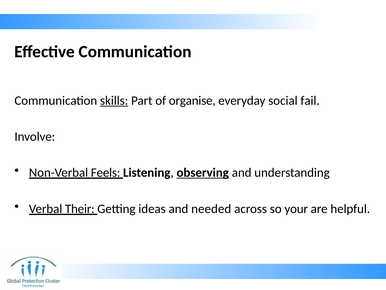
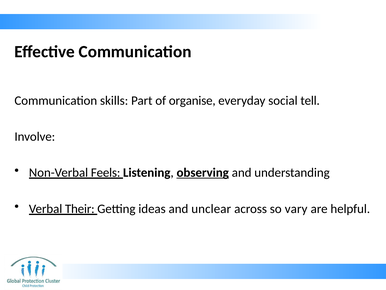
skills underline: present -> none (114, 100)
fail: fail -> tell (310, 100)
needed: needed -> unclear (211, 208)
your: your -> vary (296, 208)
